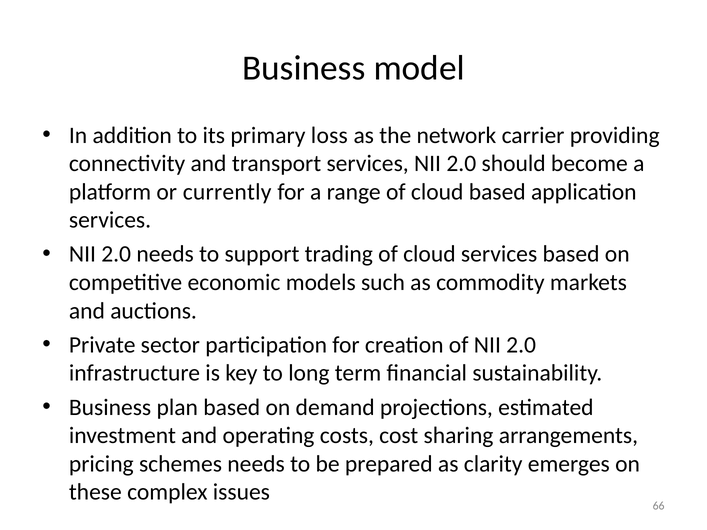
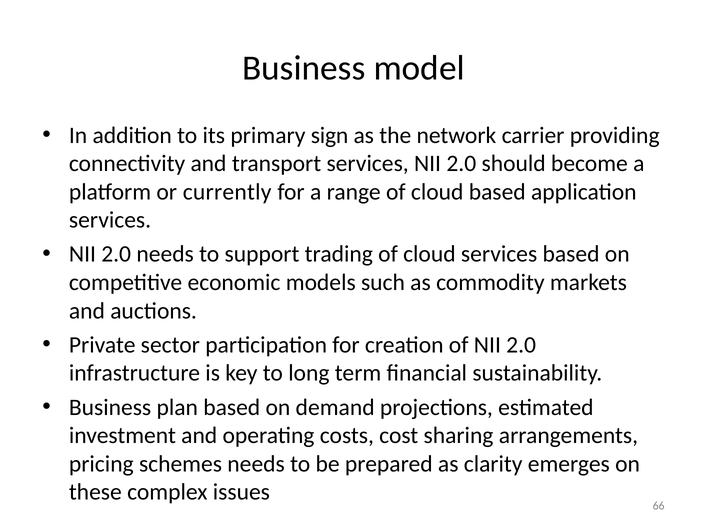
loss: loss -> sign (330, 135)
